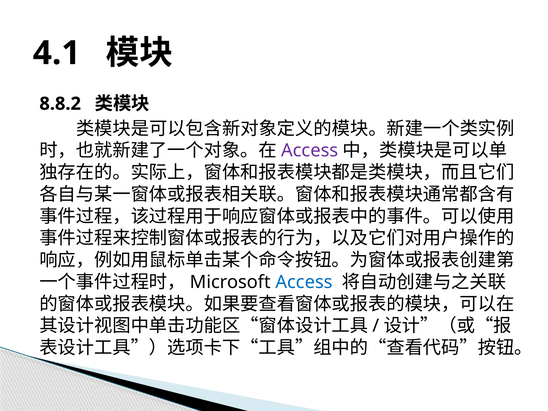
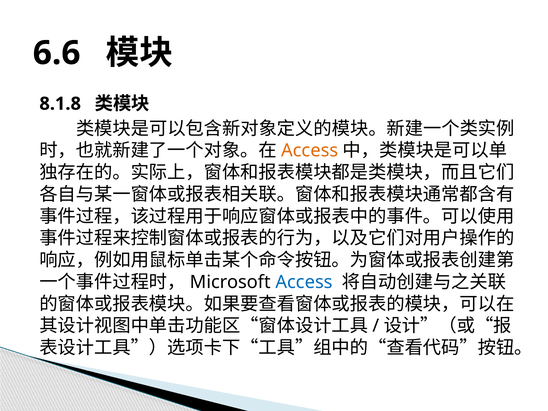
4.1: 4.1 -> 6.6 (57, 53)
8.8.2: 8.8.2 -> 8.1.8 (60, 104)
Access colour: purple -> orange (310, 151)
